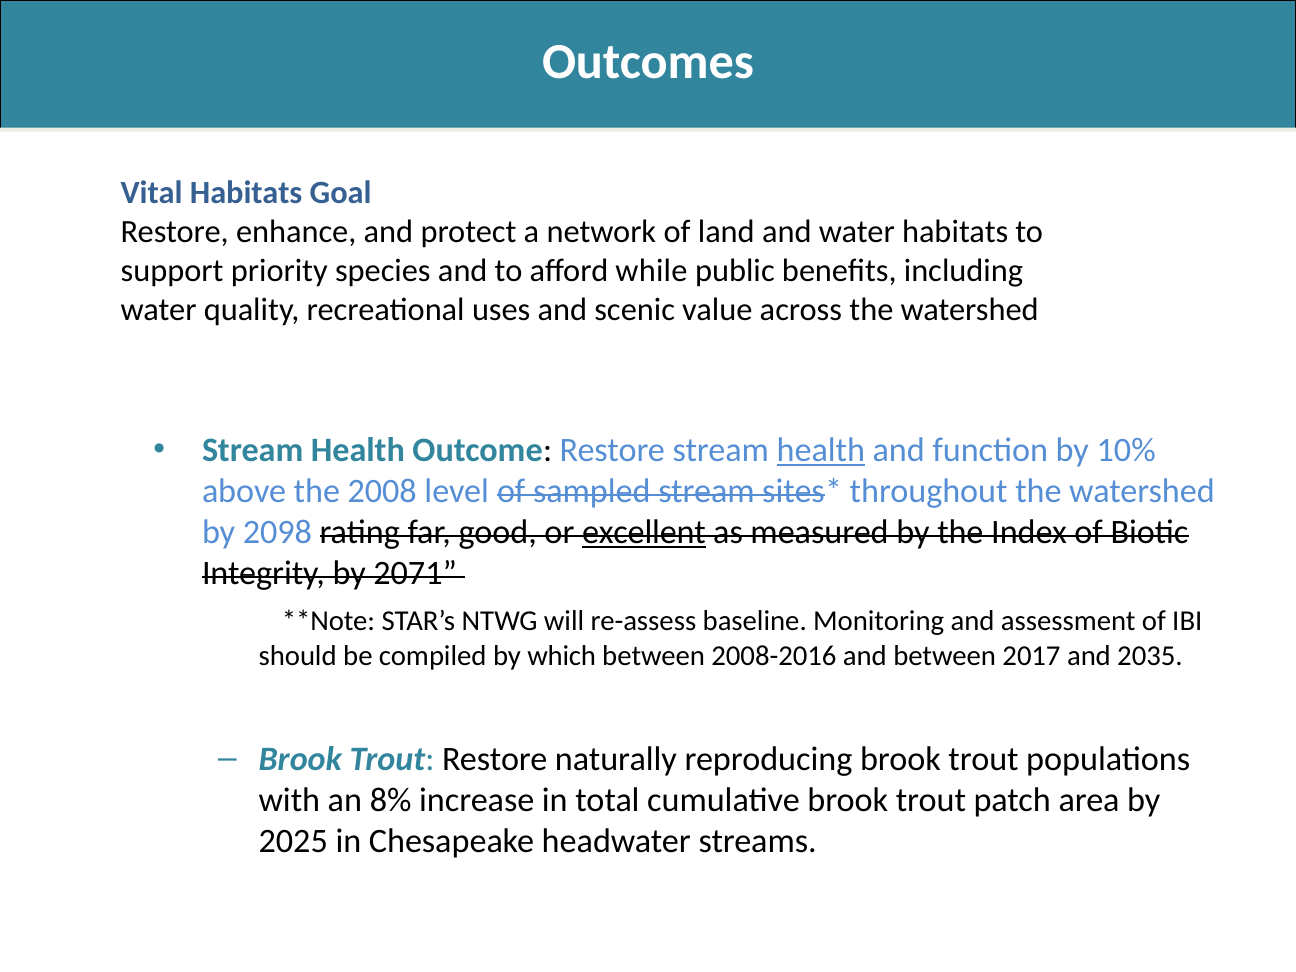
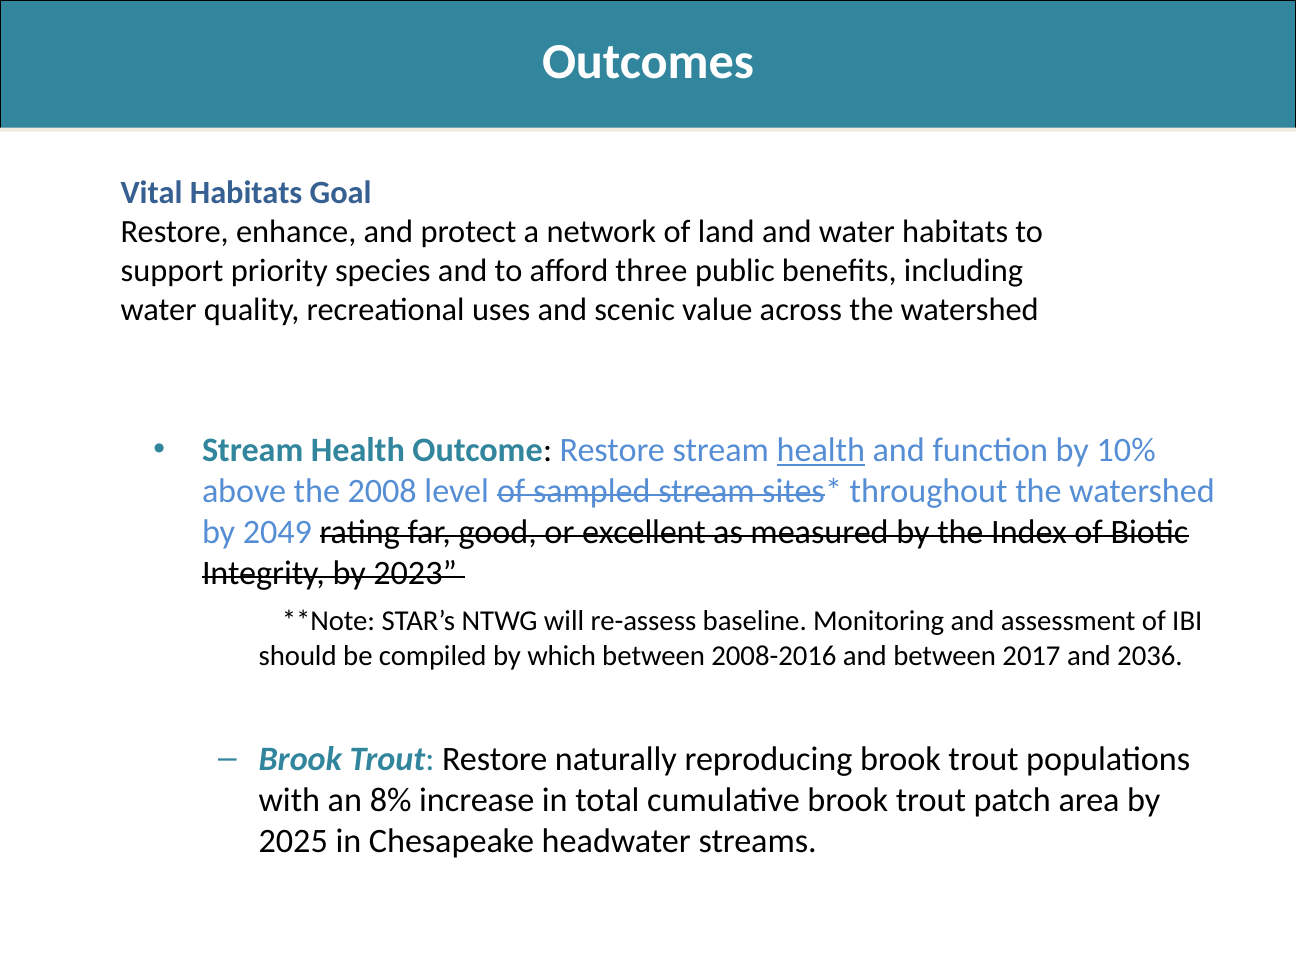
while: while -> three (651, 270)
2098: 2098 -> 2049 (277, 532)
excellent underline: present -> none (644, 532)
2071: 2071 -> 2023 (415, 573)
2035: 2035 -> 2036 (1150, 656)
